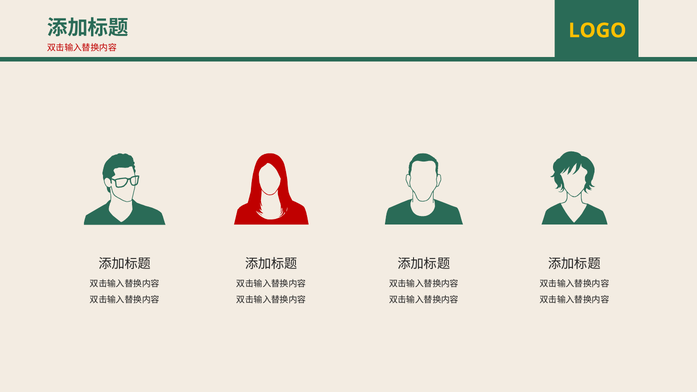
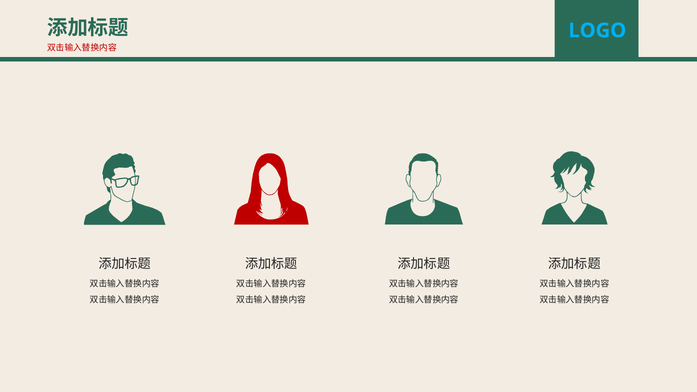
LOGO colour: yellow -> light blue (597, 31)
